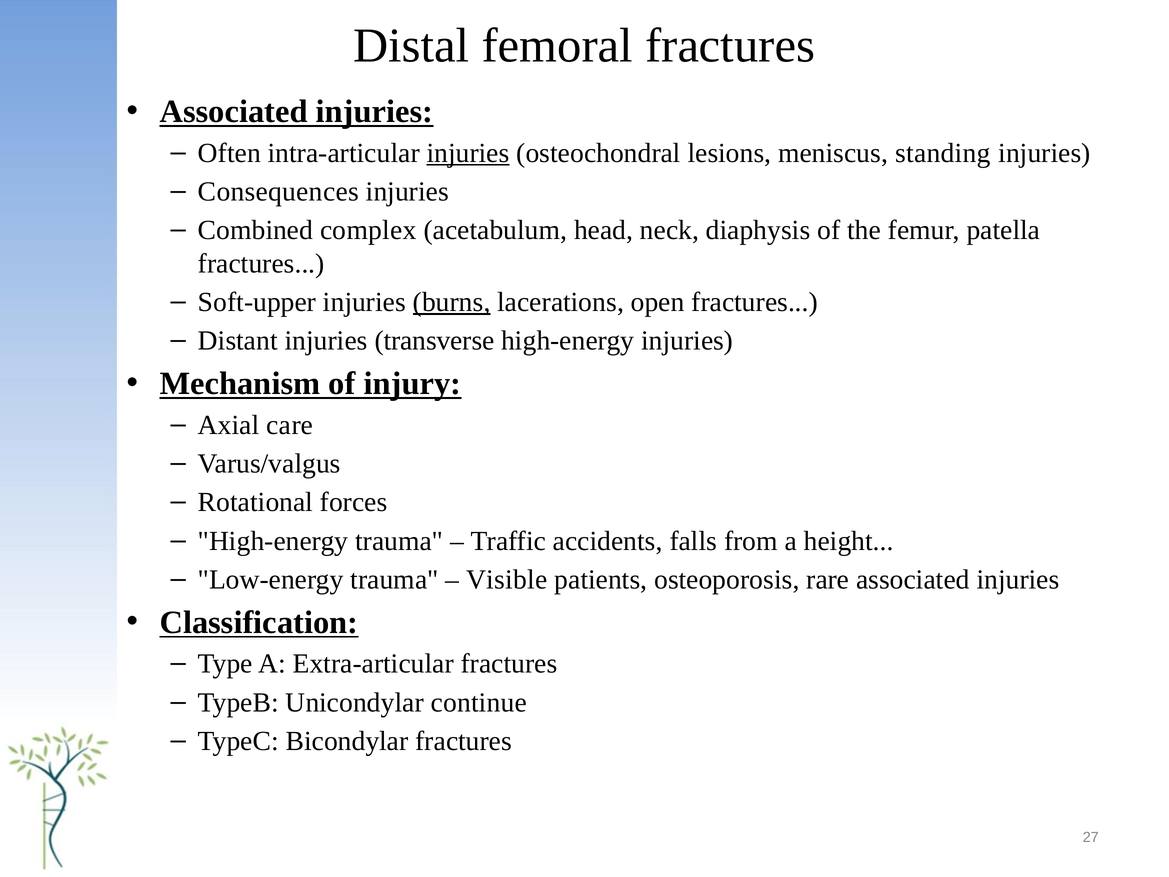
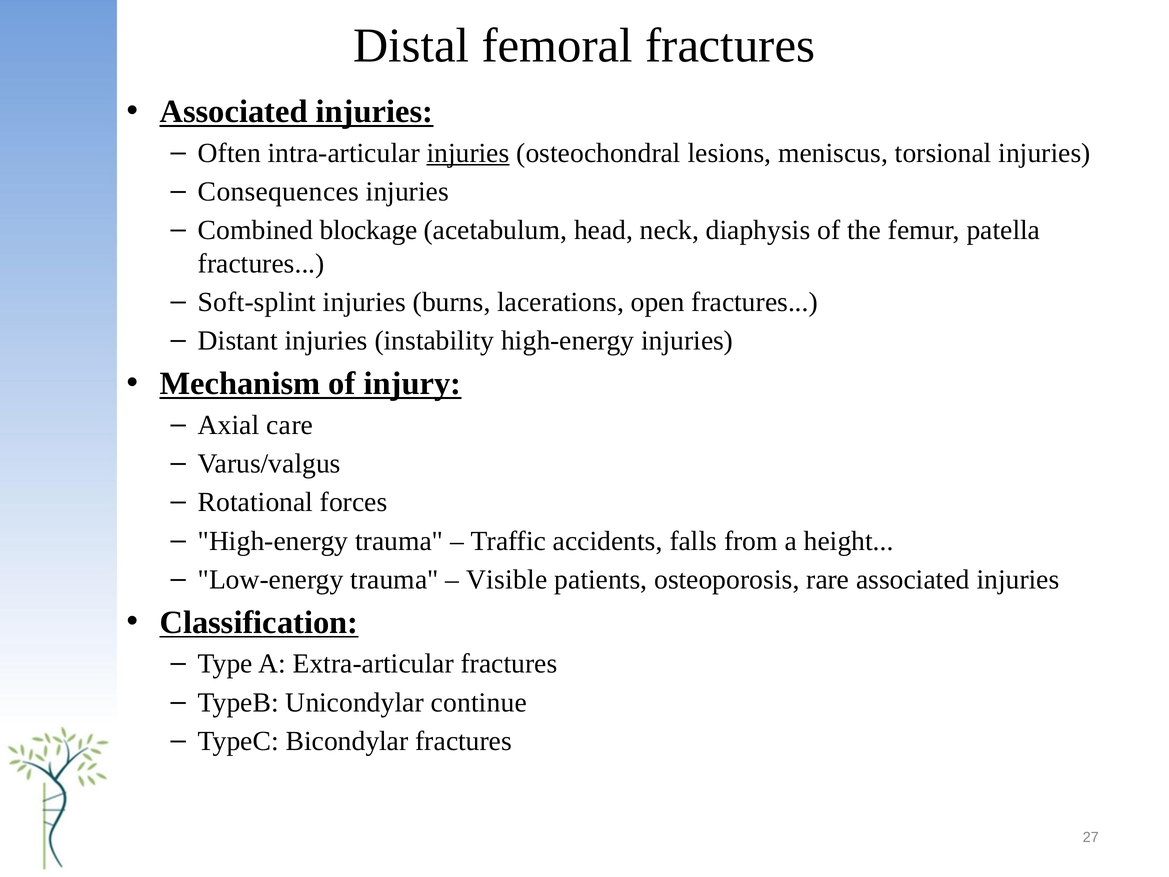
standing: standing -> torsional (943, 153)
complex: complex -> blockage (368, 230)
Soft-upper: Soft-upper -> Soft-splint (257, 302)
burns underline: present -> none (452, 302)
transverse: transverse -> instability (434, 341)
